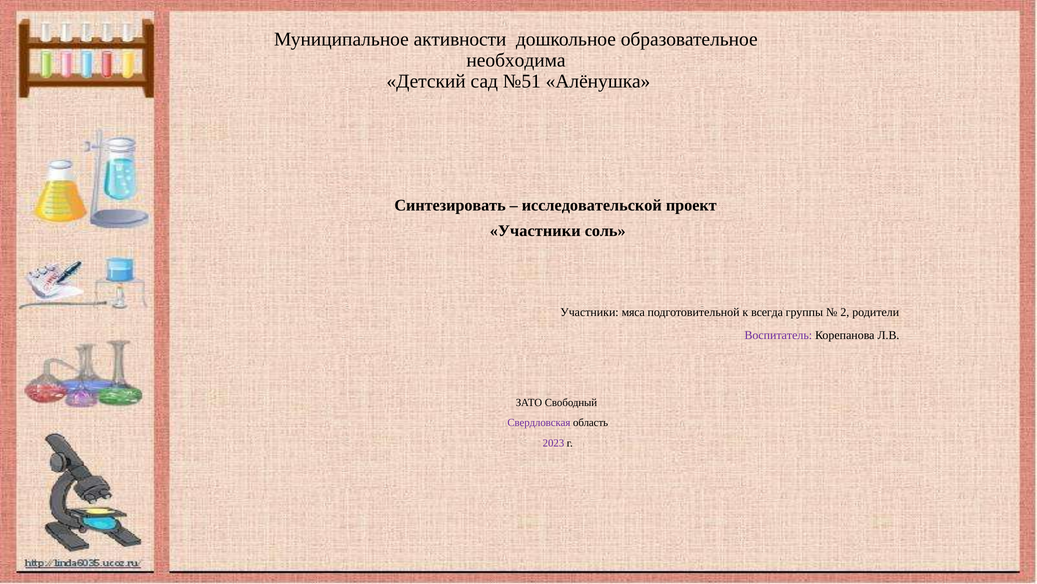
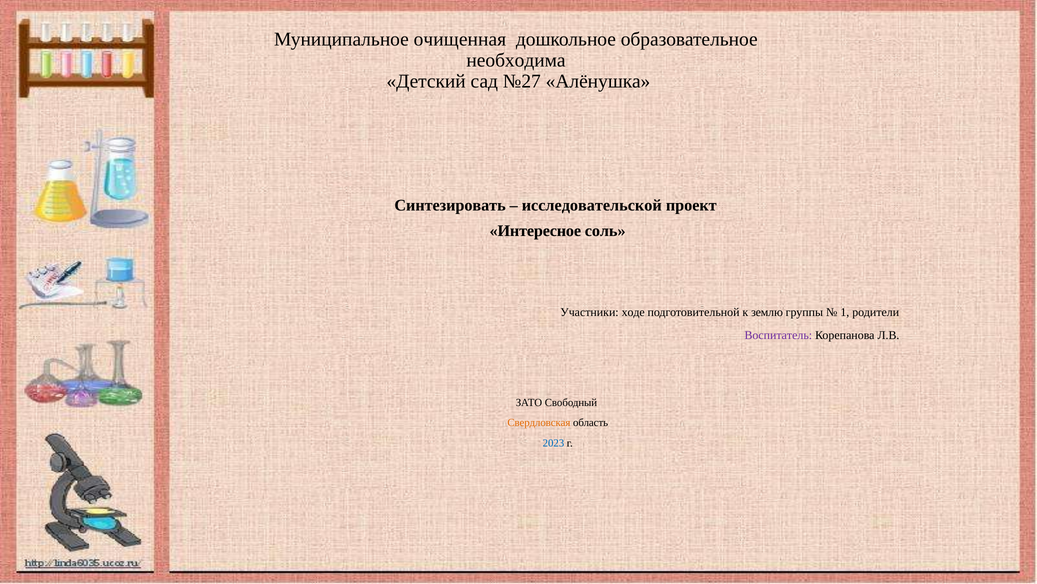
активности: активности -> очищенная (460, 39)
№51: №51 -> №27 (522, 81)
Участники: Участники -> Интересное (535, 231)
мяса: мяса -> ходе (633, 312)
всегда: всегда -> землю (767, 312)
2: 2 -> 1 (845, 312)
Свердловская colour: purple -> orange (539, 422)
2023 colour: purple -> blue (553, 443)
